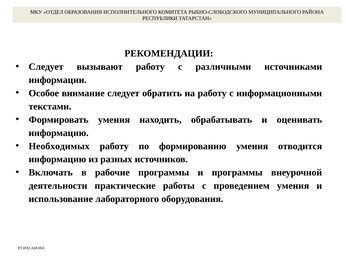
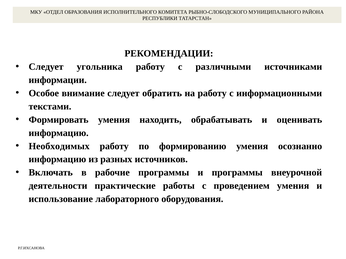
вызывают: вызывают -> угольника (100, 67)
отводится: отводится -> осознанно (300, 146)
